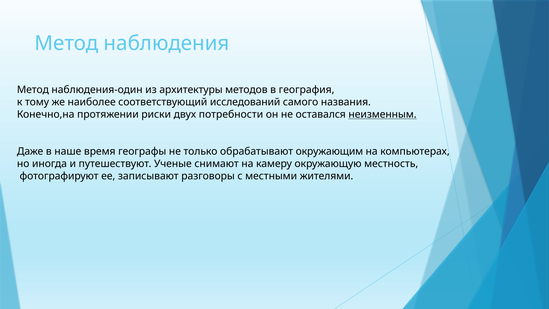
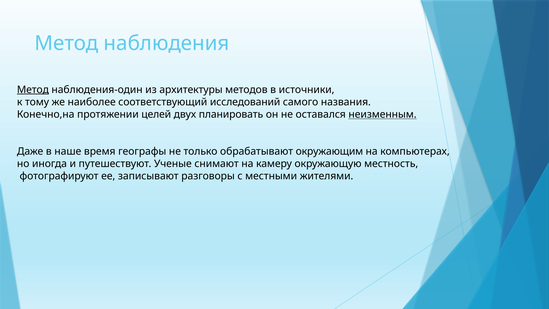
Метод underline: none -> present (33, 90)
география: география -> источники (307, 90)
риски: риски -> целей (156, 114)
потребности: потребности -> планировать (231, 114)
